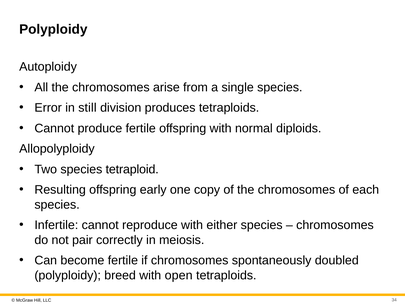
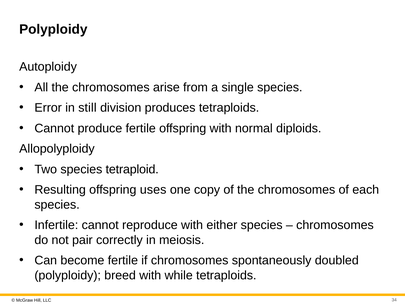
early: early -> uses (153, 190)
open: open -> while (179, 275)
